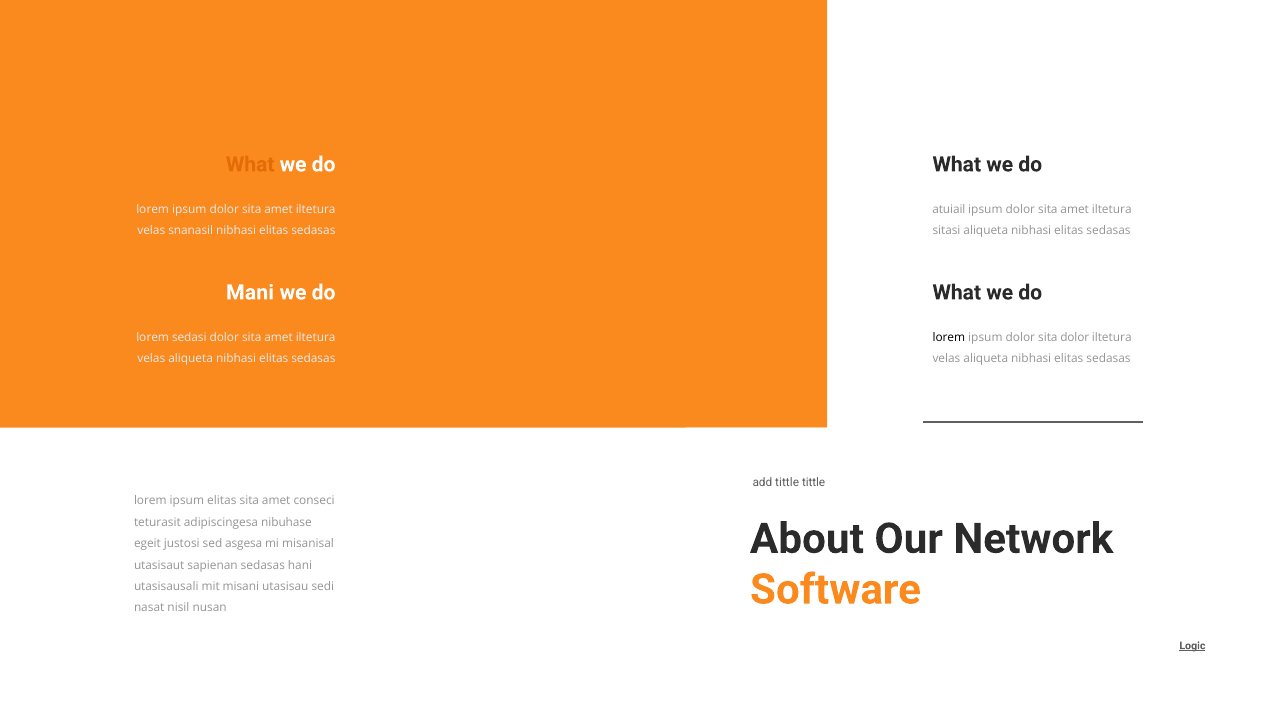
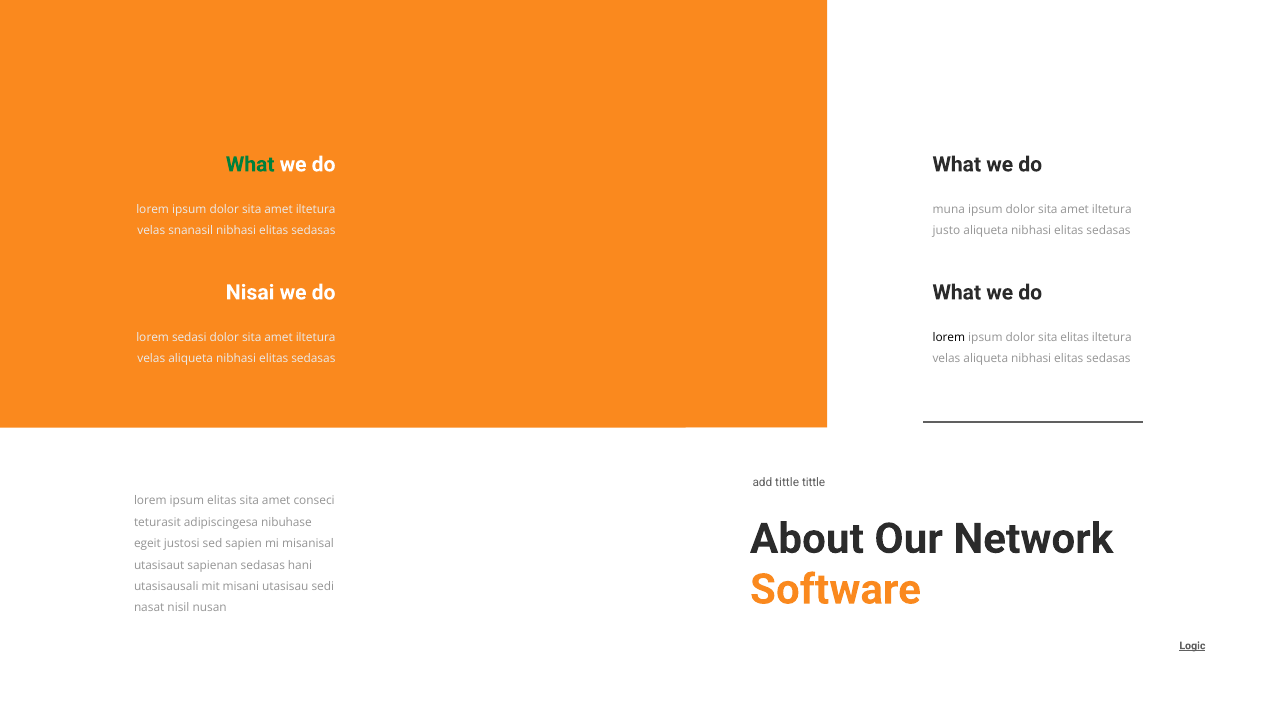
What colour: orange -> green (250, 165)
atuiail: atuiail -> muna (949, 209)
sitasi: sitasi -> justo (946, 231)
Mani: Mani -> Nisai (250, 293)
sita dolor: dolor -> elitas (1075, 338)
asgesa: asgesa -> sapien (244, 544)
